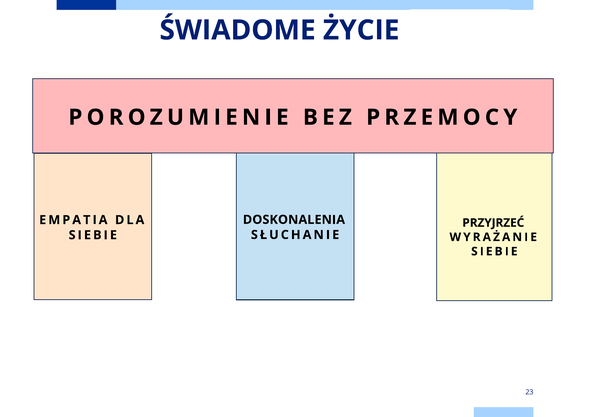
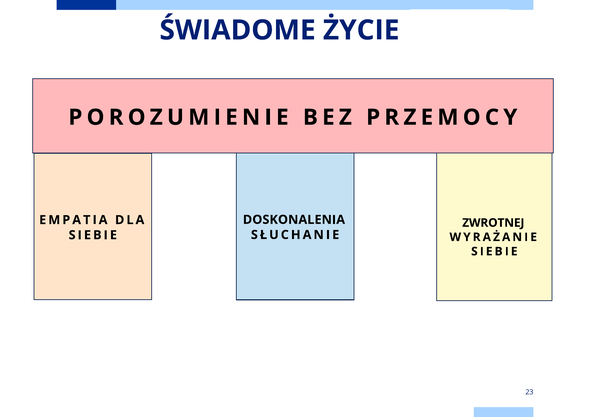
PRZYJRZEĆ: PRZYJRZEĆ -> ZWROTNEJ (493, 223)
